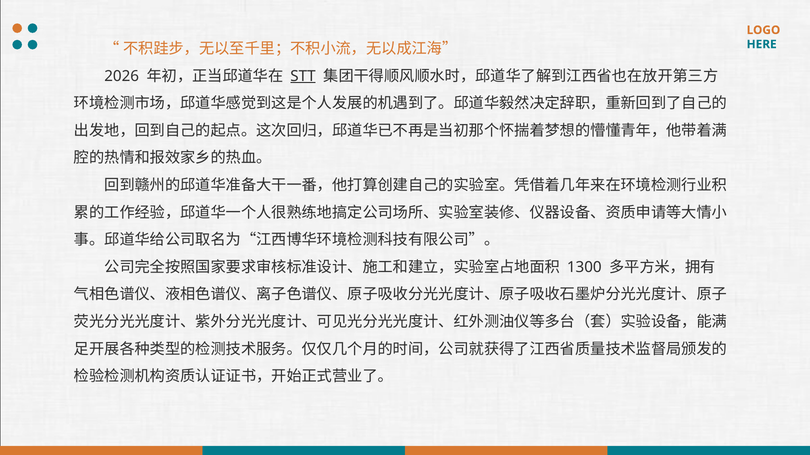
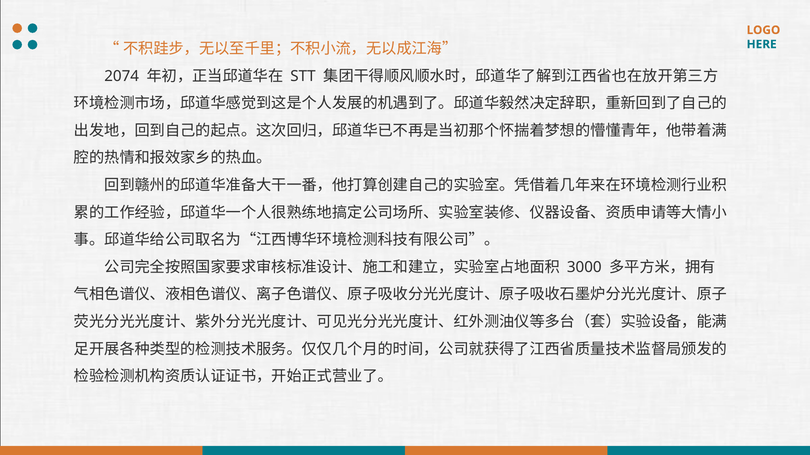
2026: 2026 -> 2074 (122, 76)
STT underline: present -> none (303, 76)
1300: 1300 -> 3000 (584, 267)
